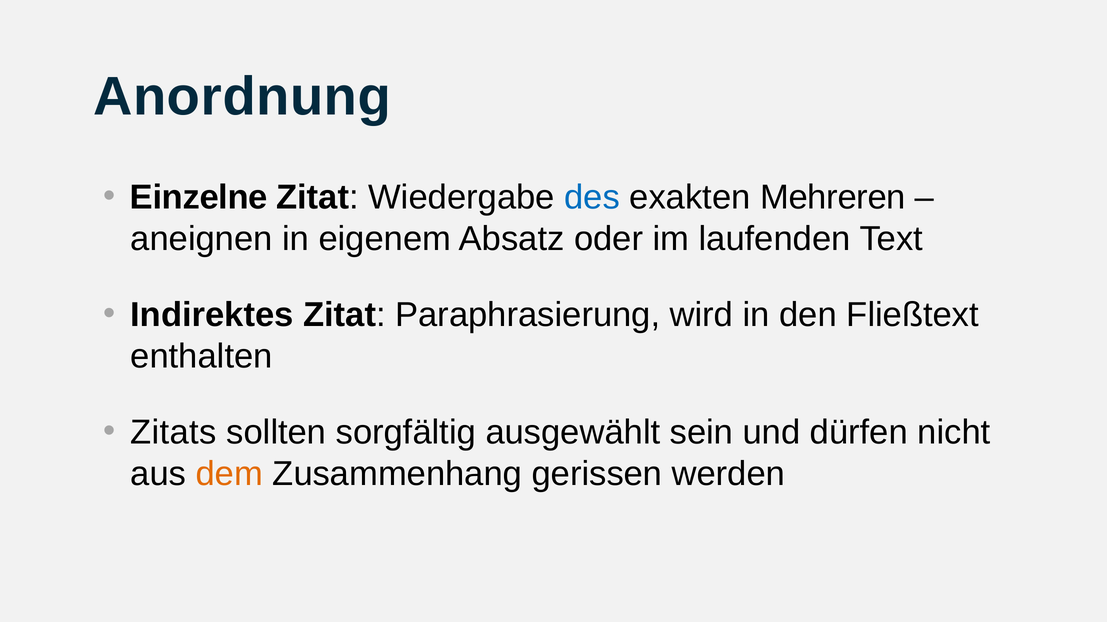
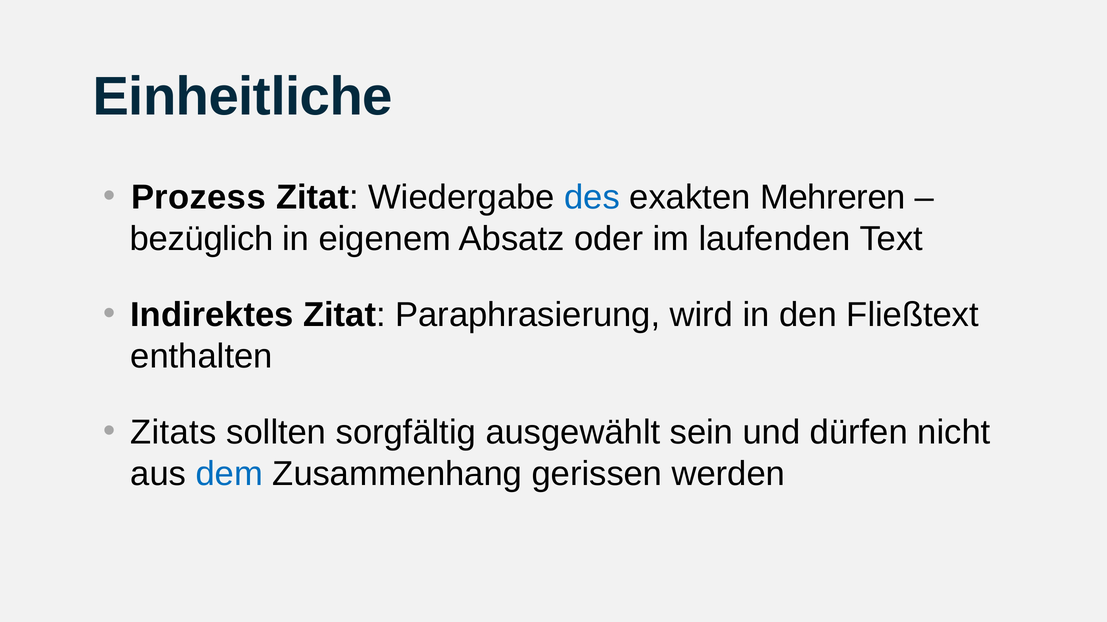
Anordnung: Anordnung -> Einheitliche (243, 97)
Einzelne: Einzelne -> Prozess (198, 197)
aneignen: aneignen -> bezüglich (202, 239)
dem colour: orange -> blue (229, 474)
